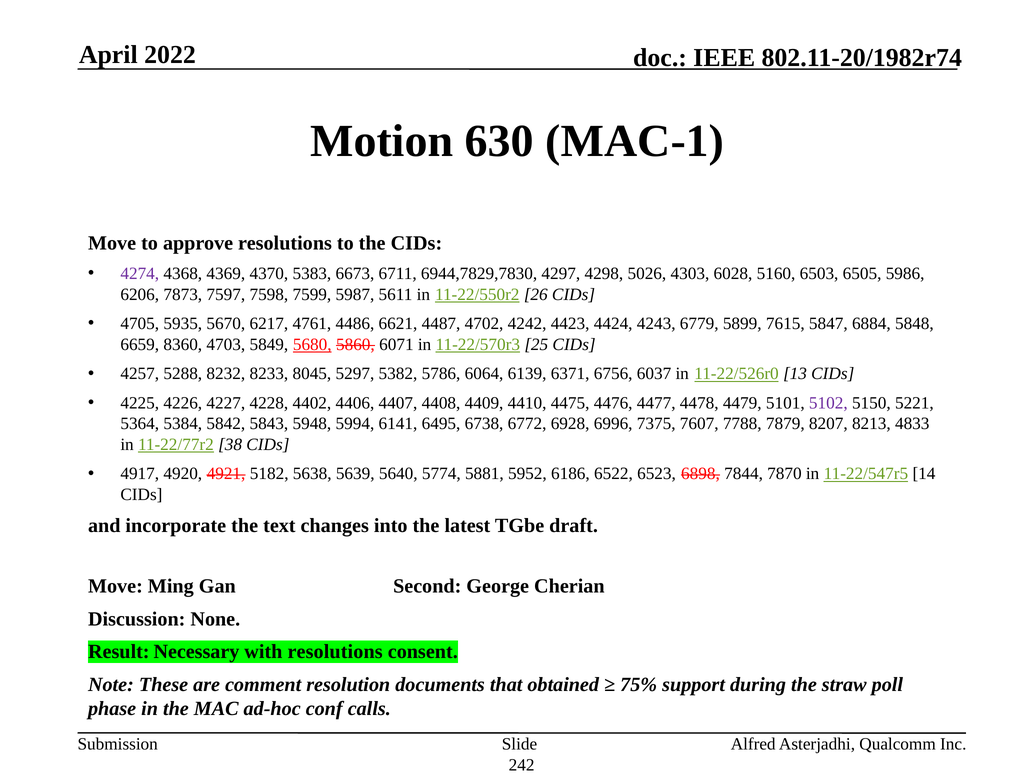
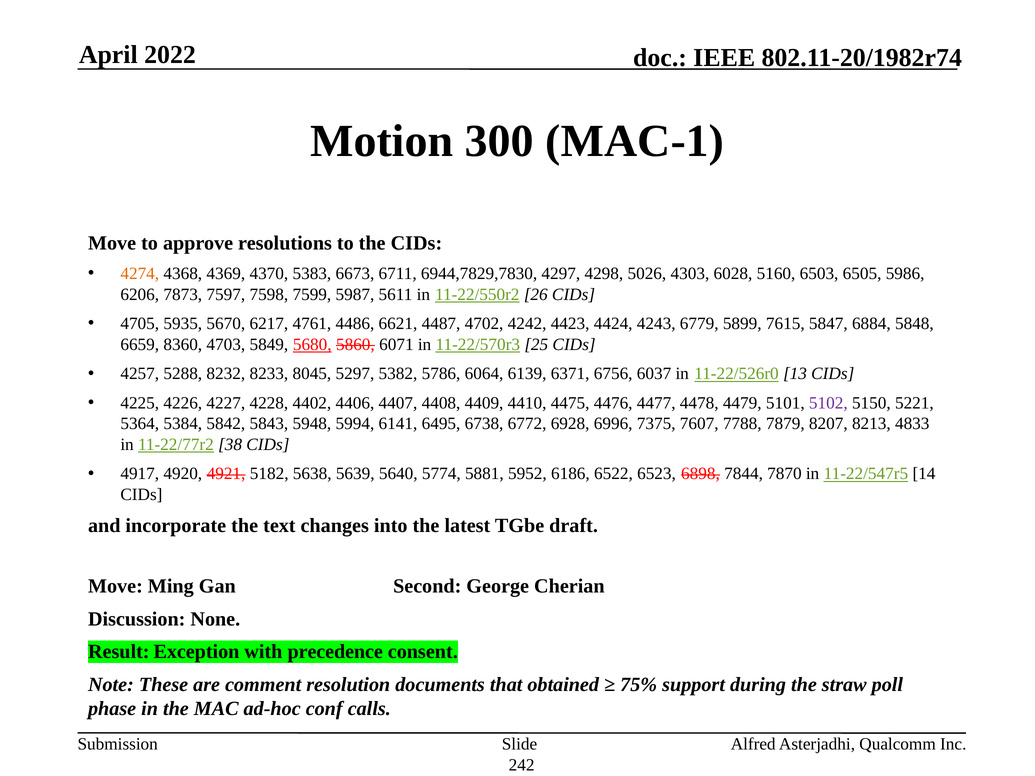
630: 630 -> 300 (499, 141)
4274 colour: purple -> orange (140, 274)
Necessary: Necessary -> Exception (196, 652)
with resolutions: resolutions -> precedence (335, 652)
